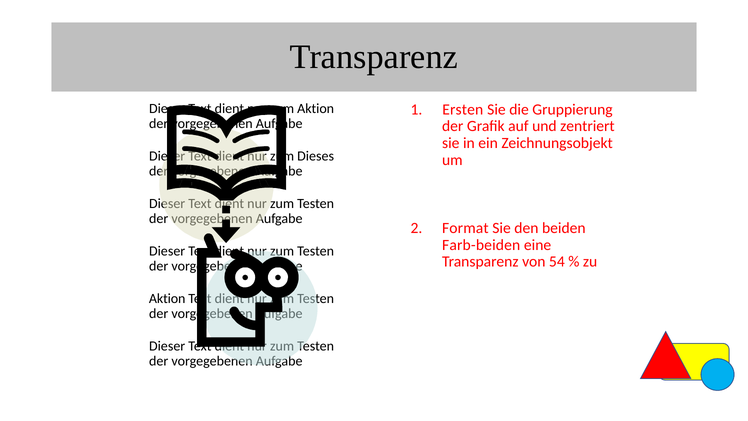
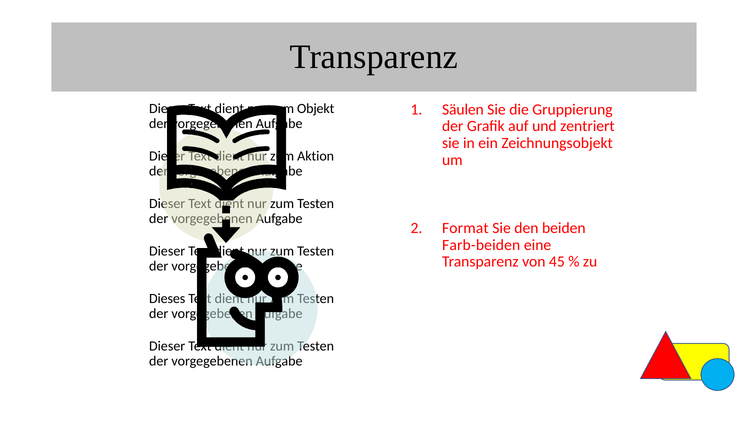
Aktion: Aktion -> Objekt (316, 108)
Ersten: Ersten -> Säulen (463, 109)
Dieses: Dieses -> Aktion (316, 156)
54: 54 -> 45 (557, 262)
Aktion: Aktion -> Dieses (167, 298)
